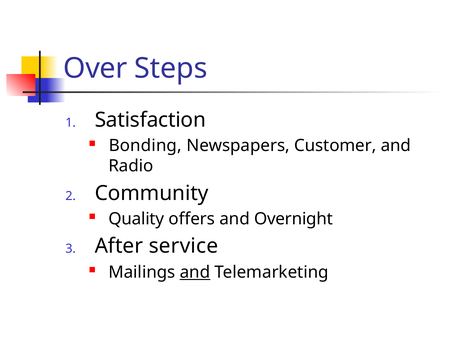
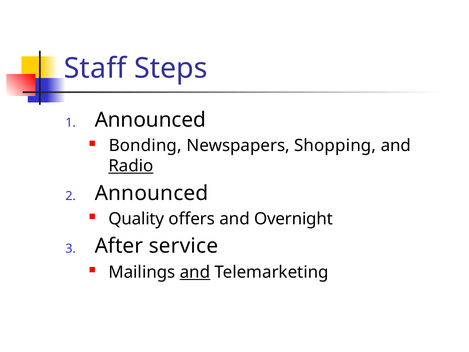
Over: Over -> Staff (95, 68)
Satisfaction: Satisfaction -> Announced (150, 120)
Customer: Customer -> Shopping (335, 146)
Radio underline: none -> present (131, 166)
Community: Community -> Announced (152, 193)
